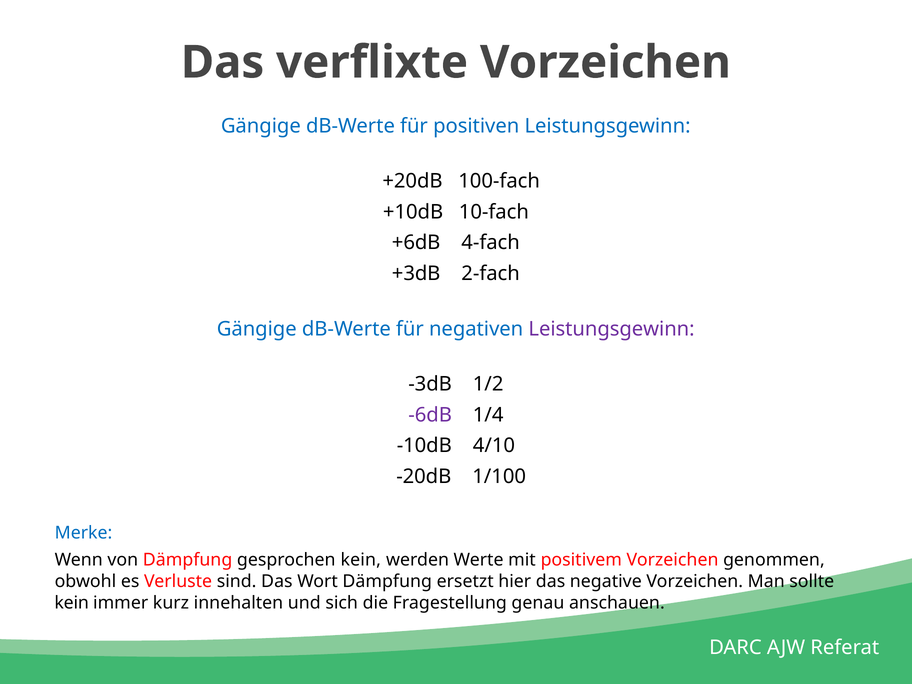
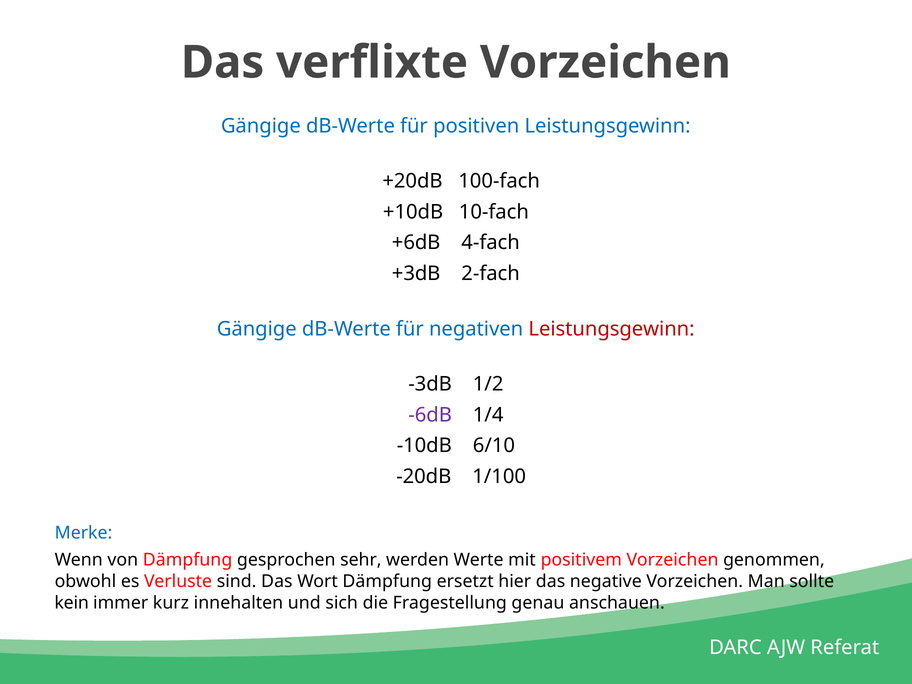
Leistungsgewinn colour: purple -> red (612, 329)
4/10: 4/10 -> 6/10 (494, 446)
gesprochen kein: kein -> sehr (361, 560)
